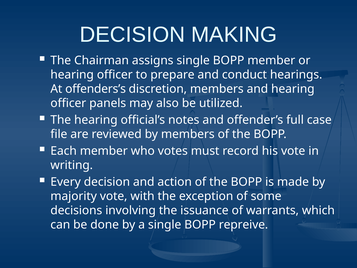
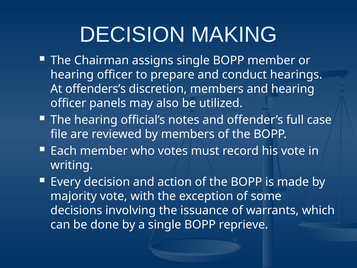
repreive: repreive -> reprieve (243, 225)
